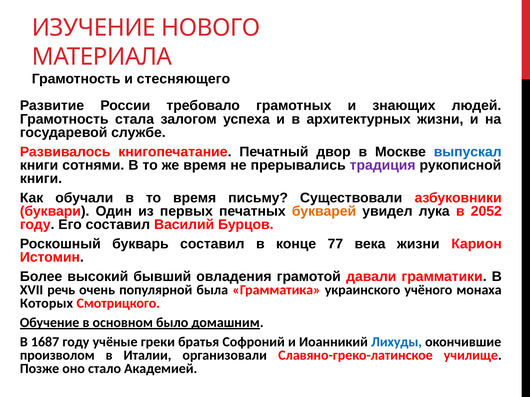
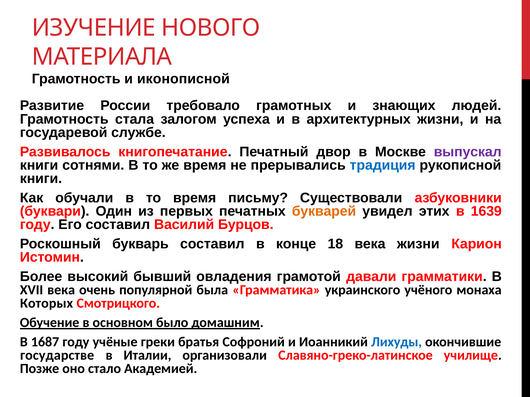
стесняющего: стесняющего -> иконописной (183, 79)
выпускал colour: blue -> purple (468, 152)
традиция colour: purple -> blue (383, 165)
лука: лука -> этих (434, 211)
2052: 2052 -> 1639 (486, 211)
77: 77 -> 18 (335, 244)
XVII речь: речь -> века (61, 290)
произволом: произволом -> государстве (57, 356)
